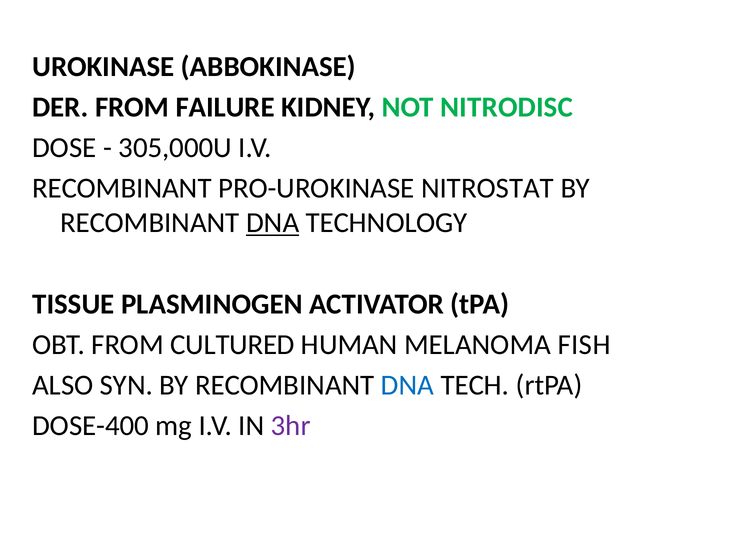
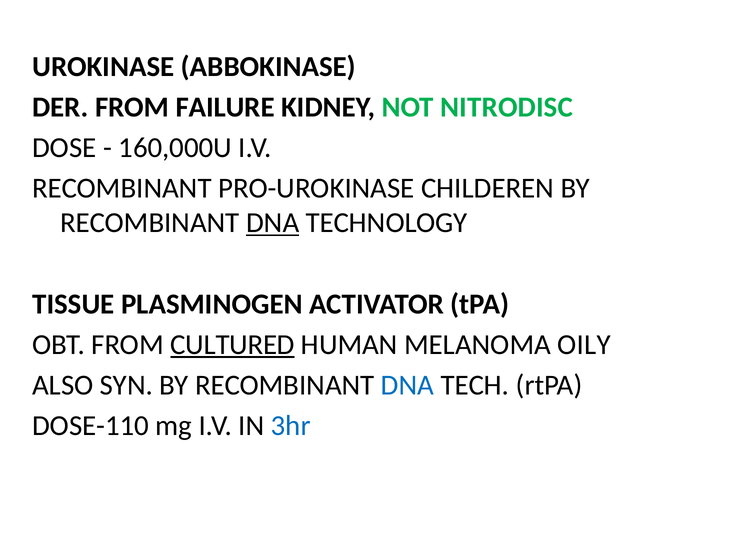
305,000U: 305,000U -> 160,000U (175, 148)
NITROSTAT: NITROSTAT -> CHILDEREN (488, 188)
CULTURED underline: none -> present (233, 344)
FISH: FISH -> OILY (584, 344)
DOSE-400: DOSE-400 -> DOSE-110 (91, 426)
3hr colour: purple -> blue (291, 426)
